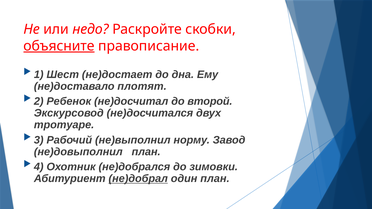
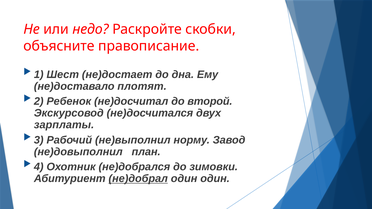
объясните underline: present -> none (59, 46)
тротуаре: тротуаре -> зарплаты (64, 125)
один план: план -> один (215, 179)
